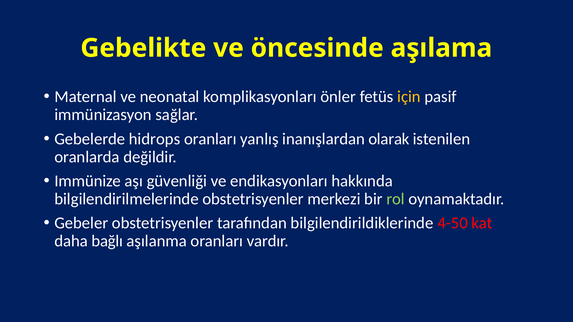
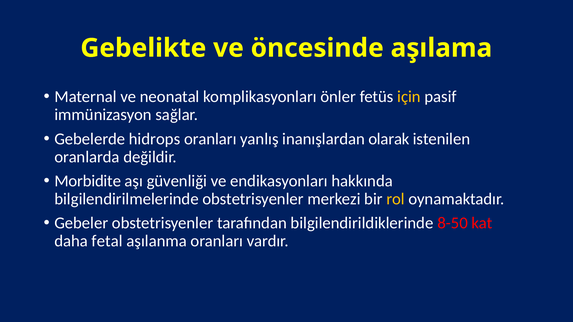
Immünize: Immünize -> Morbidite (88, 181)
rol colour: light green -> yellow (396, 199)
4-50: 4-50 -> 8-50 (453, 223)
bağlı: bağlı -> fetal (107, 241)
